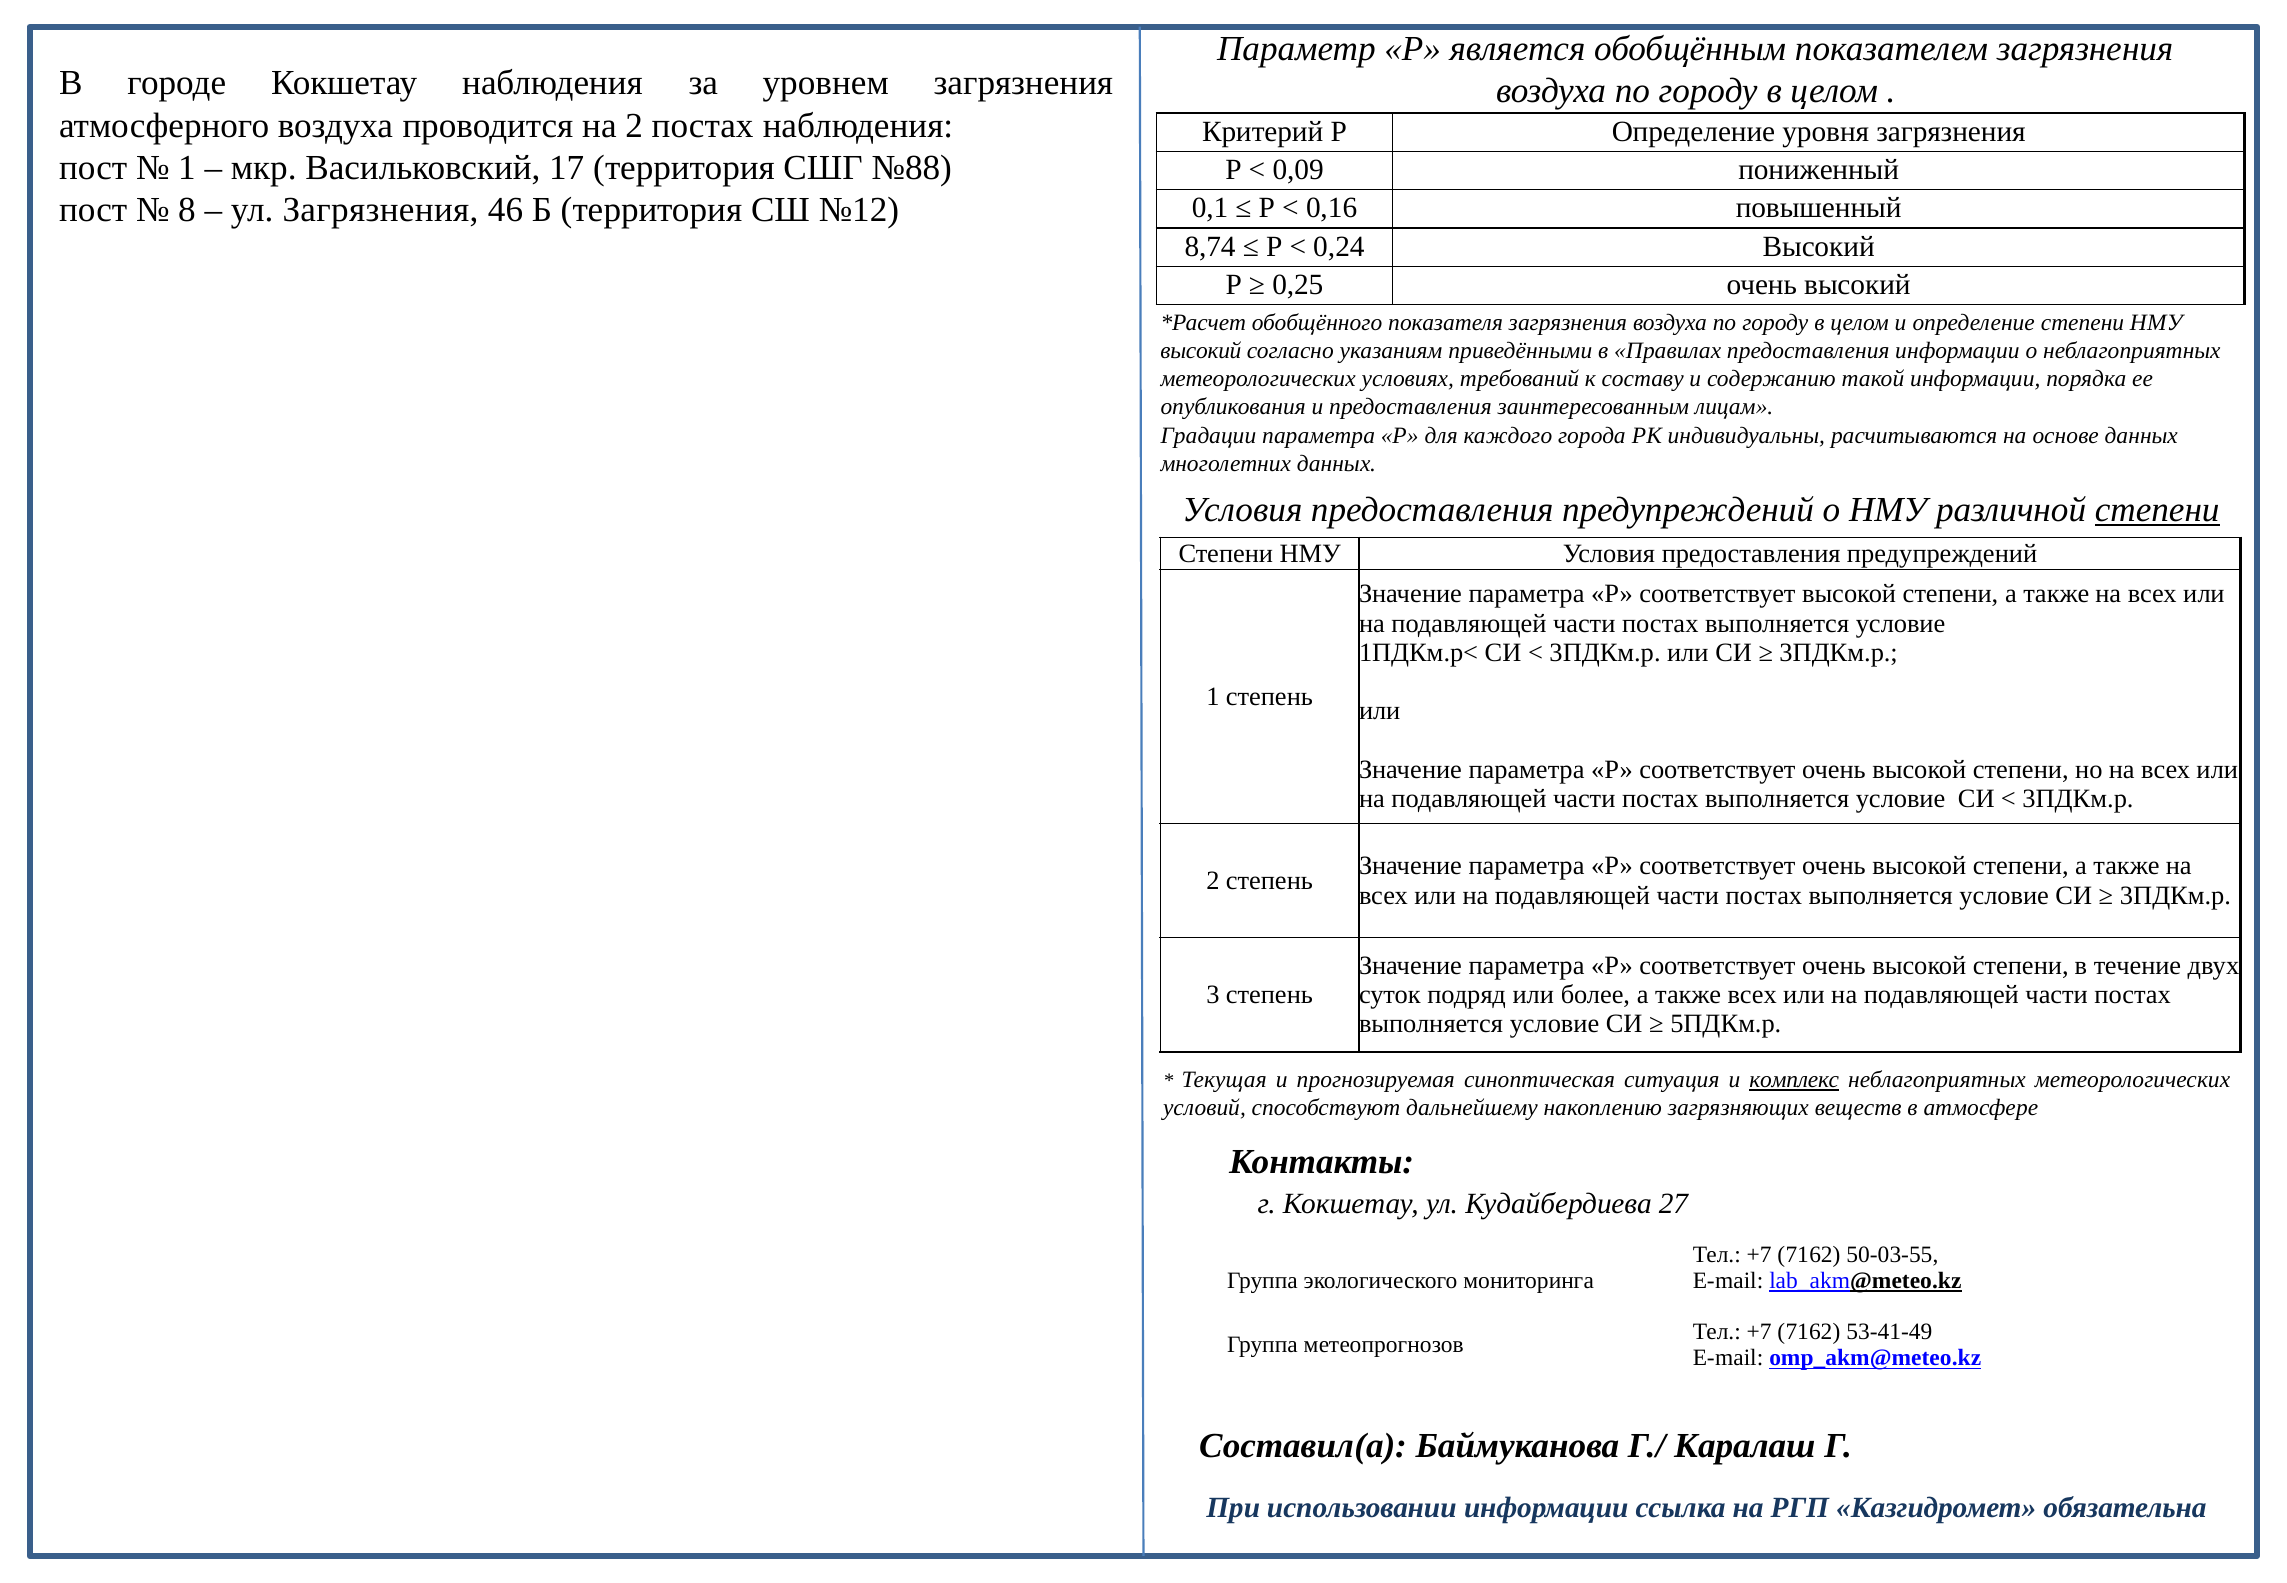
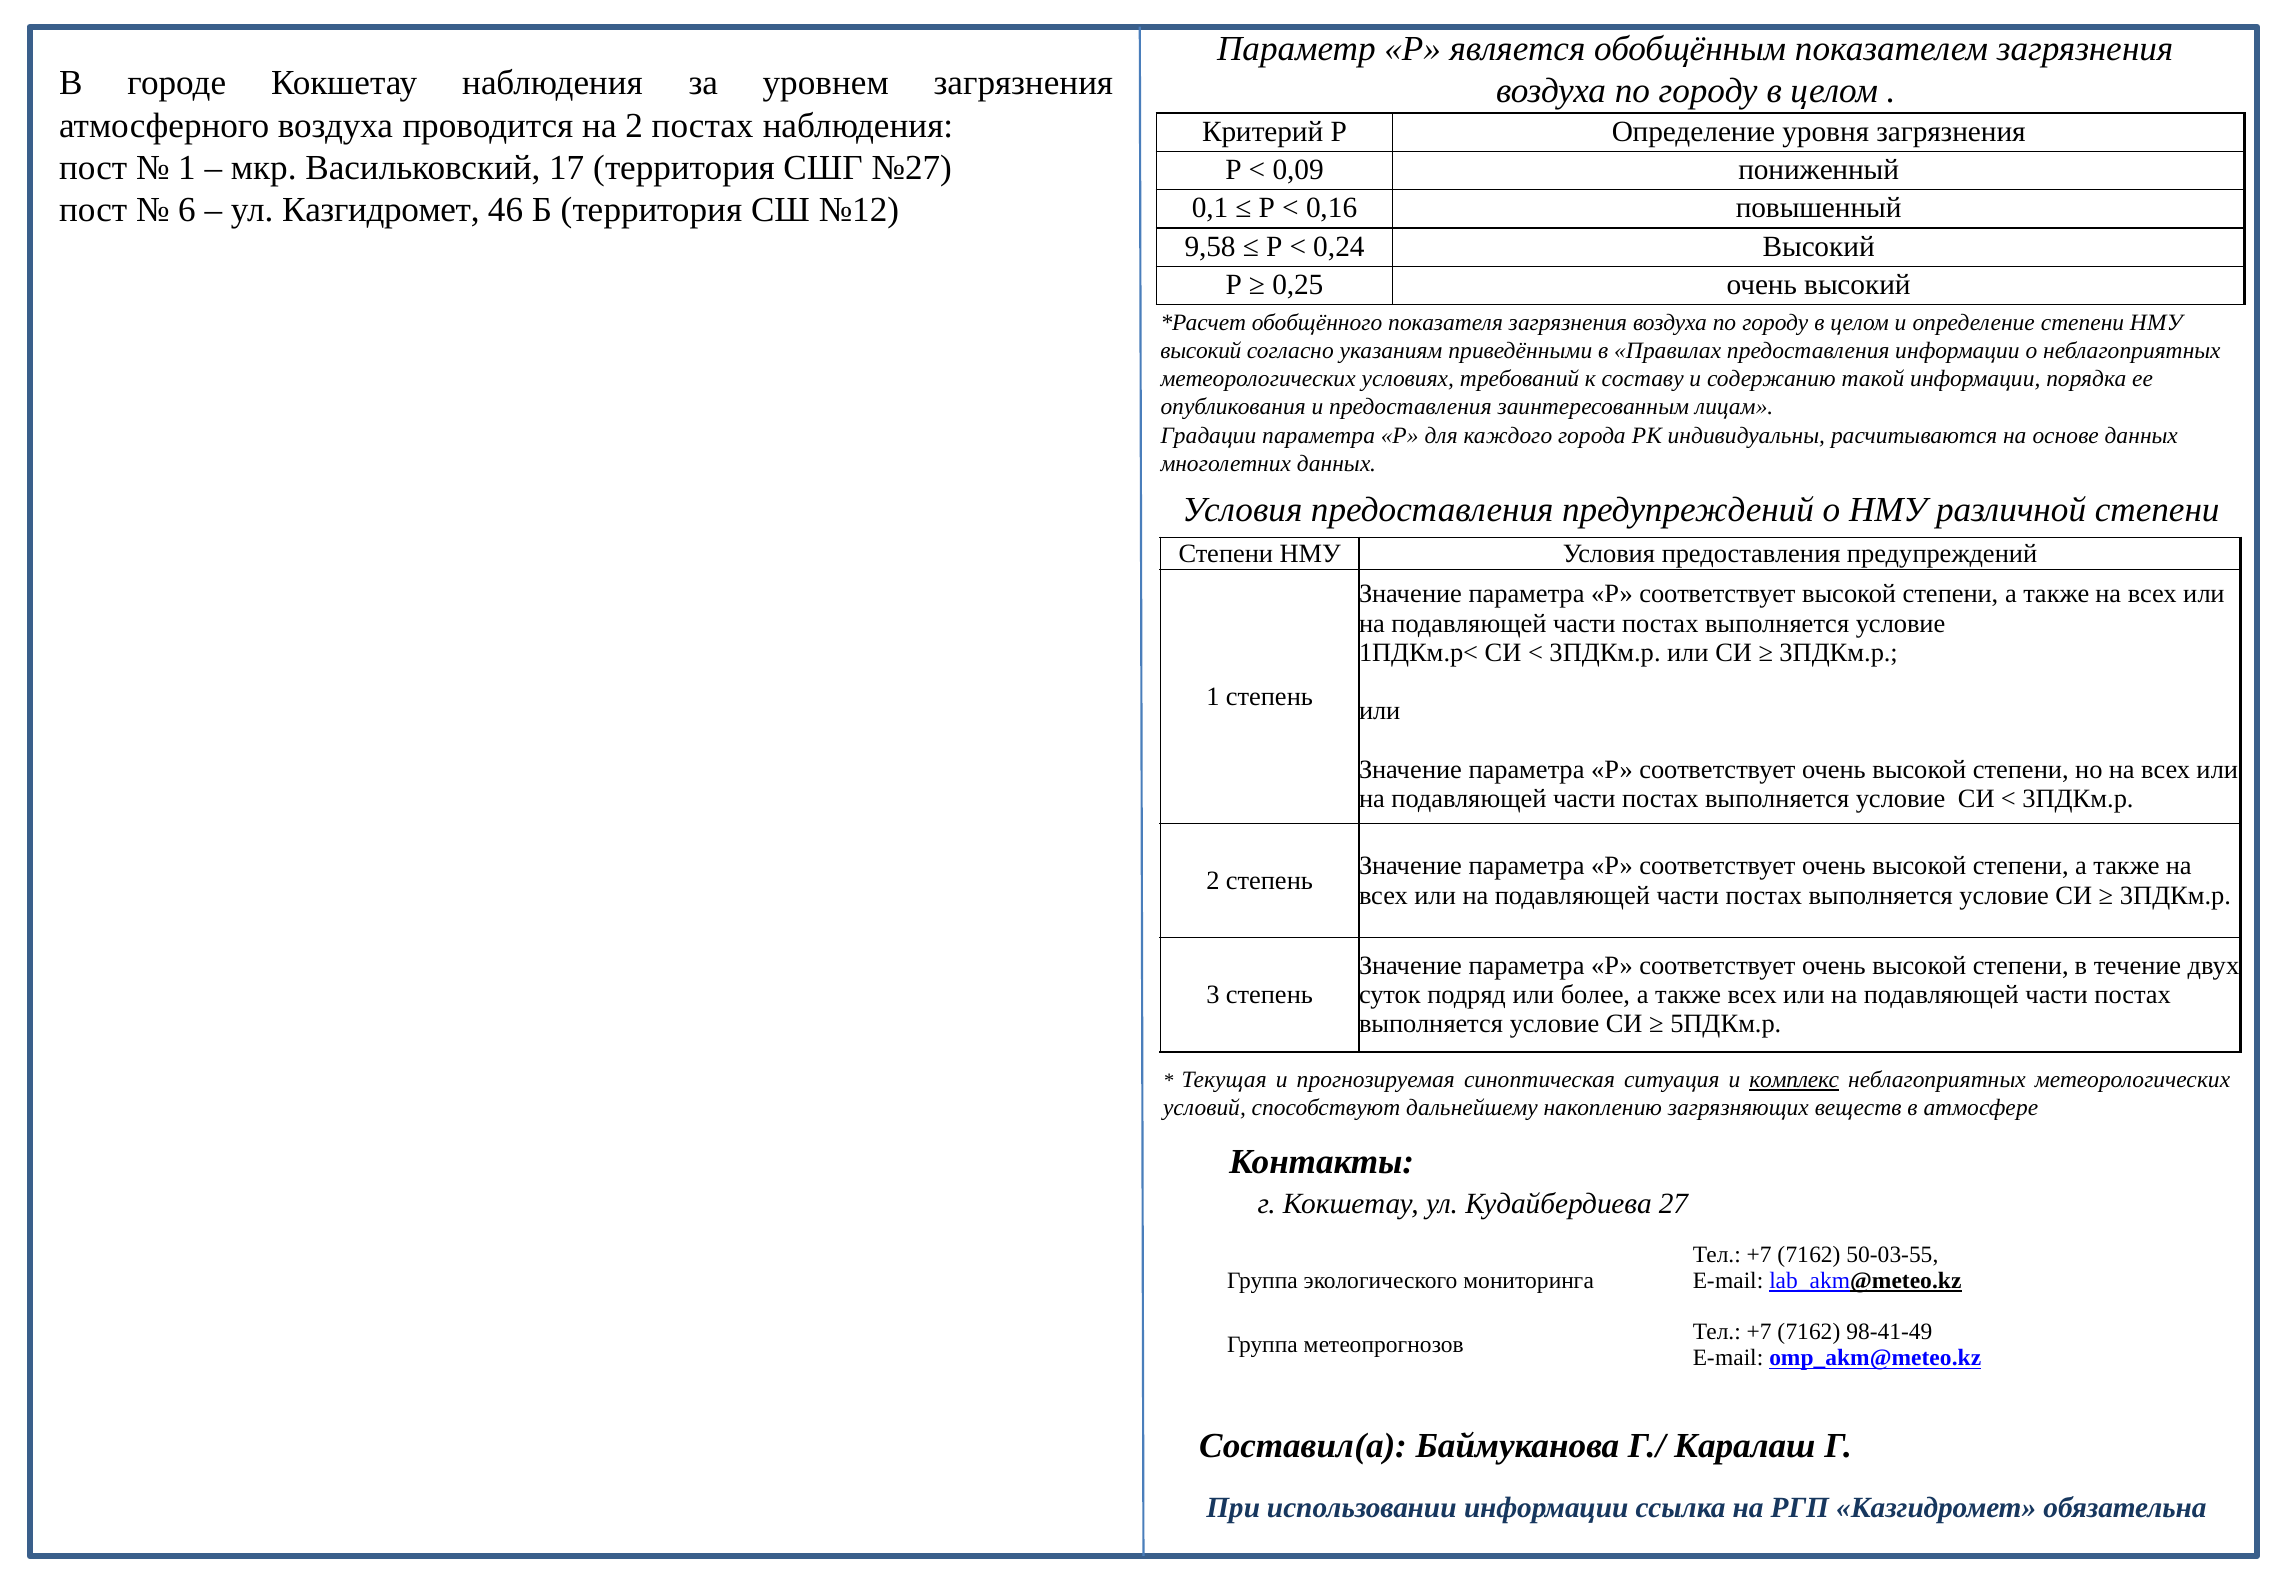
№88: №88 -> №27 (912, 168)
8: 8 -> 6 (187, 210)
ул Загрязнения: Загрязнения -> Казгидромет (381, 210)
8,74: 8,74 -> 9,58 (1210, 247)
степени underline: present -> none (2157, 510)
53-41-49: 53-41-49 -> 98-41-49 (1889, 1332)
